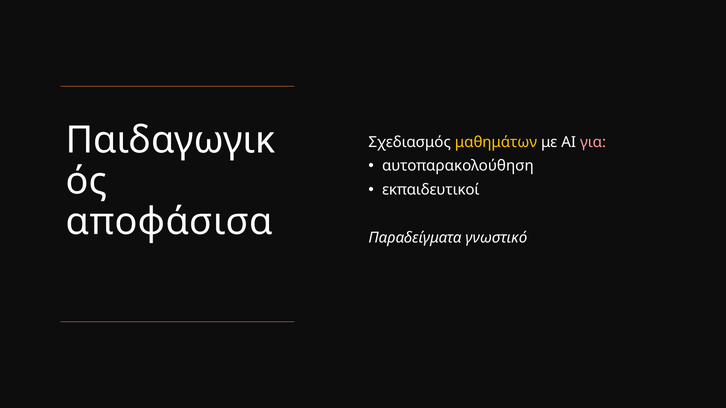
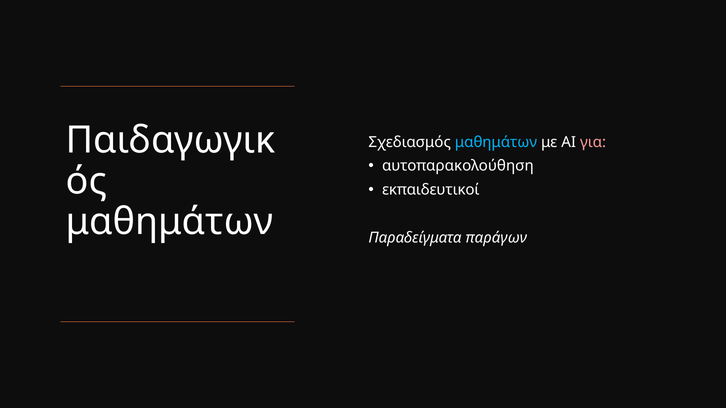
μαθημάτων colour: yellow -> light blue (496, 142)
αποφάσισα: αποφάσισα -> μαθημάτων (170, 222)
γνωστικό: γνωστικό -> παράγων (496, 238)
